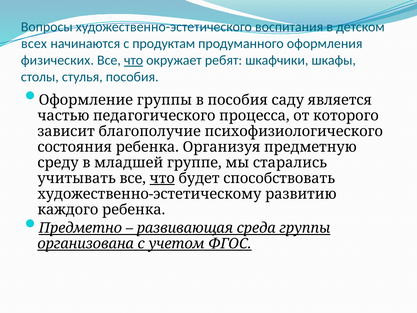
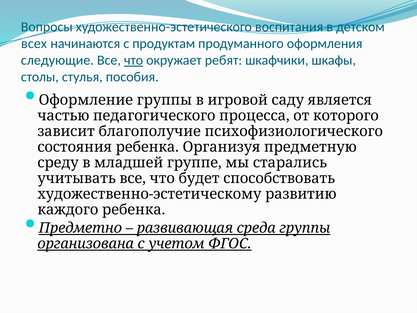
физических: физических -> следующие (57, 60)
в пособия: пособия -> игровой (238, 100)
что underline: present -> none (162, 178)
